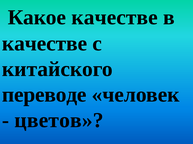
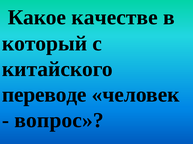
качестве: качестве -> который (44, 44)
цветов: цветов -> вопрос (59, 121)
